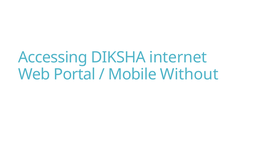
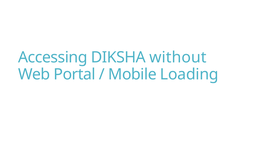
internet: internet -> without (178, 58)
Without: Without -> Loading (189, 75)
